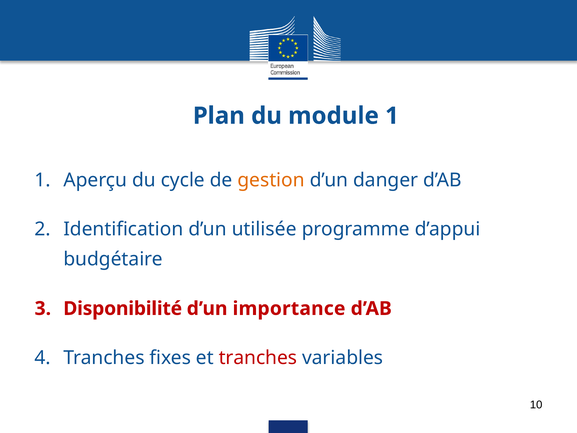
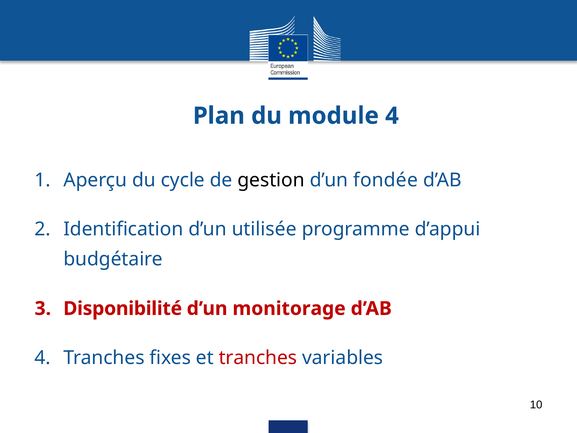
module 1: 1 -> 4 (392, 116)
gestion colour: orange -> black (271, 180)
danger: danger -> fondée (386, 180)
importance: importance -> monitorage (289, 308)
